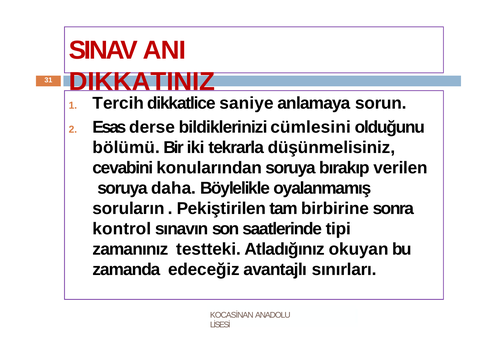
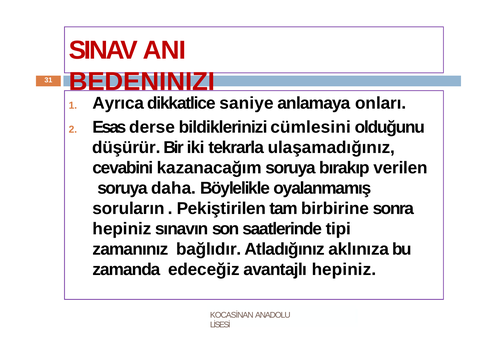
DIKKATINIZ: DIKKATINIZ -> BEDENINIZI (142, 82)
Tercih: Tercih -> Ayrıca (118, 103)
sorun: sorun -> onları (381, 103)
bölümü: bölümü -> düşürür (126, 147)
düşünmelisiniz: düşünmelisiniz -> ulaşamadığınız (331, 147)
konularından: konularından -> kazanacağım (209, 168)
kontrol: kontrol -> hepiniz (122, 229)
testteki: testteki -> bağlıdır (209, 249)
okuyan: okuyan -> aklınıza (359, 249)
avantajlı sınırları: sınırları -> hepiniz (344, 270)
